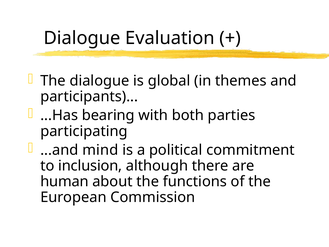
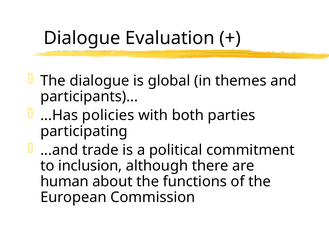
bearing: bearing -> policies (108, 115)
mind: mind -> trade (100, 150)
